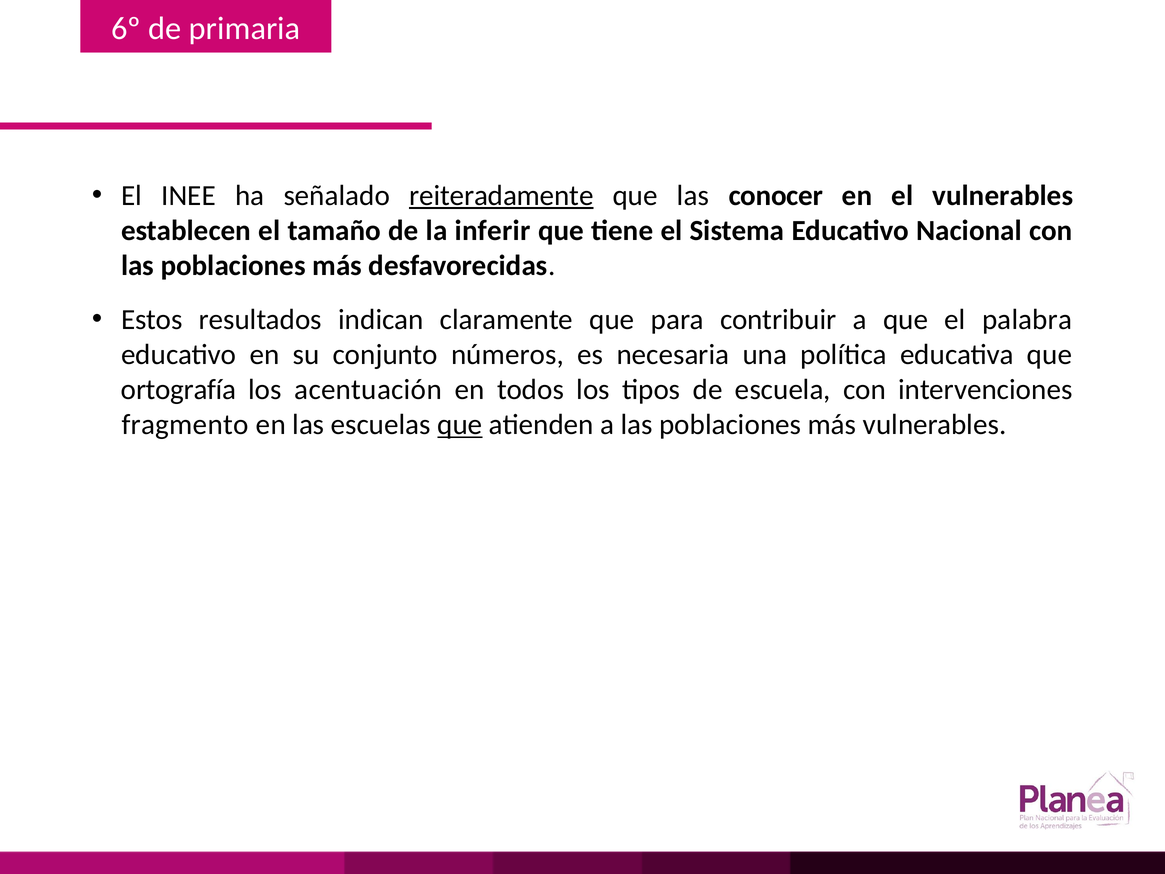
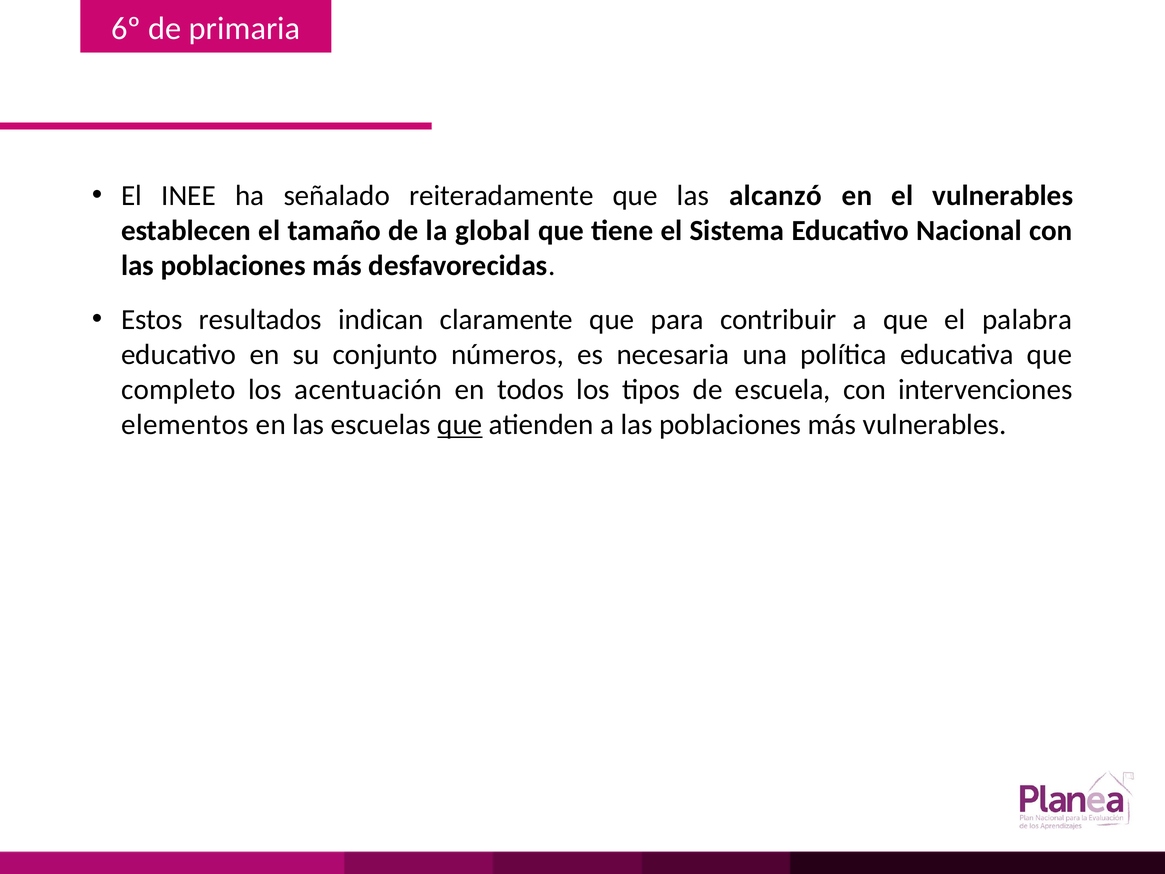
reiteradamente underline: present -> none (501, 196)
conocer: conocer -> alcanzó (776, 196)
inferir: inferir -> global (493, 230)
ortografía: ortografía -> completo (178, 390)
fragmento: fragmento -> elementos (185, 425)
